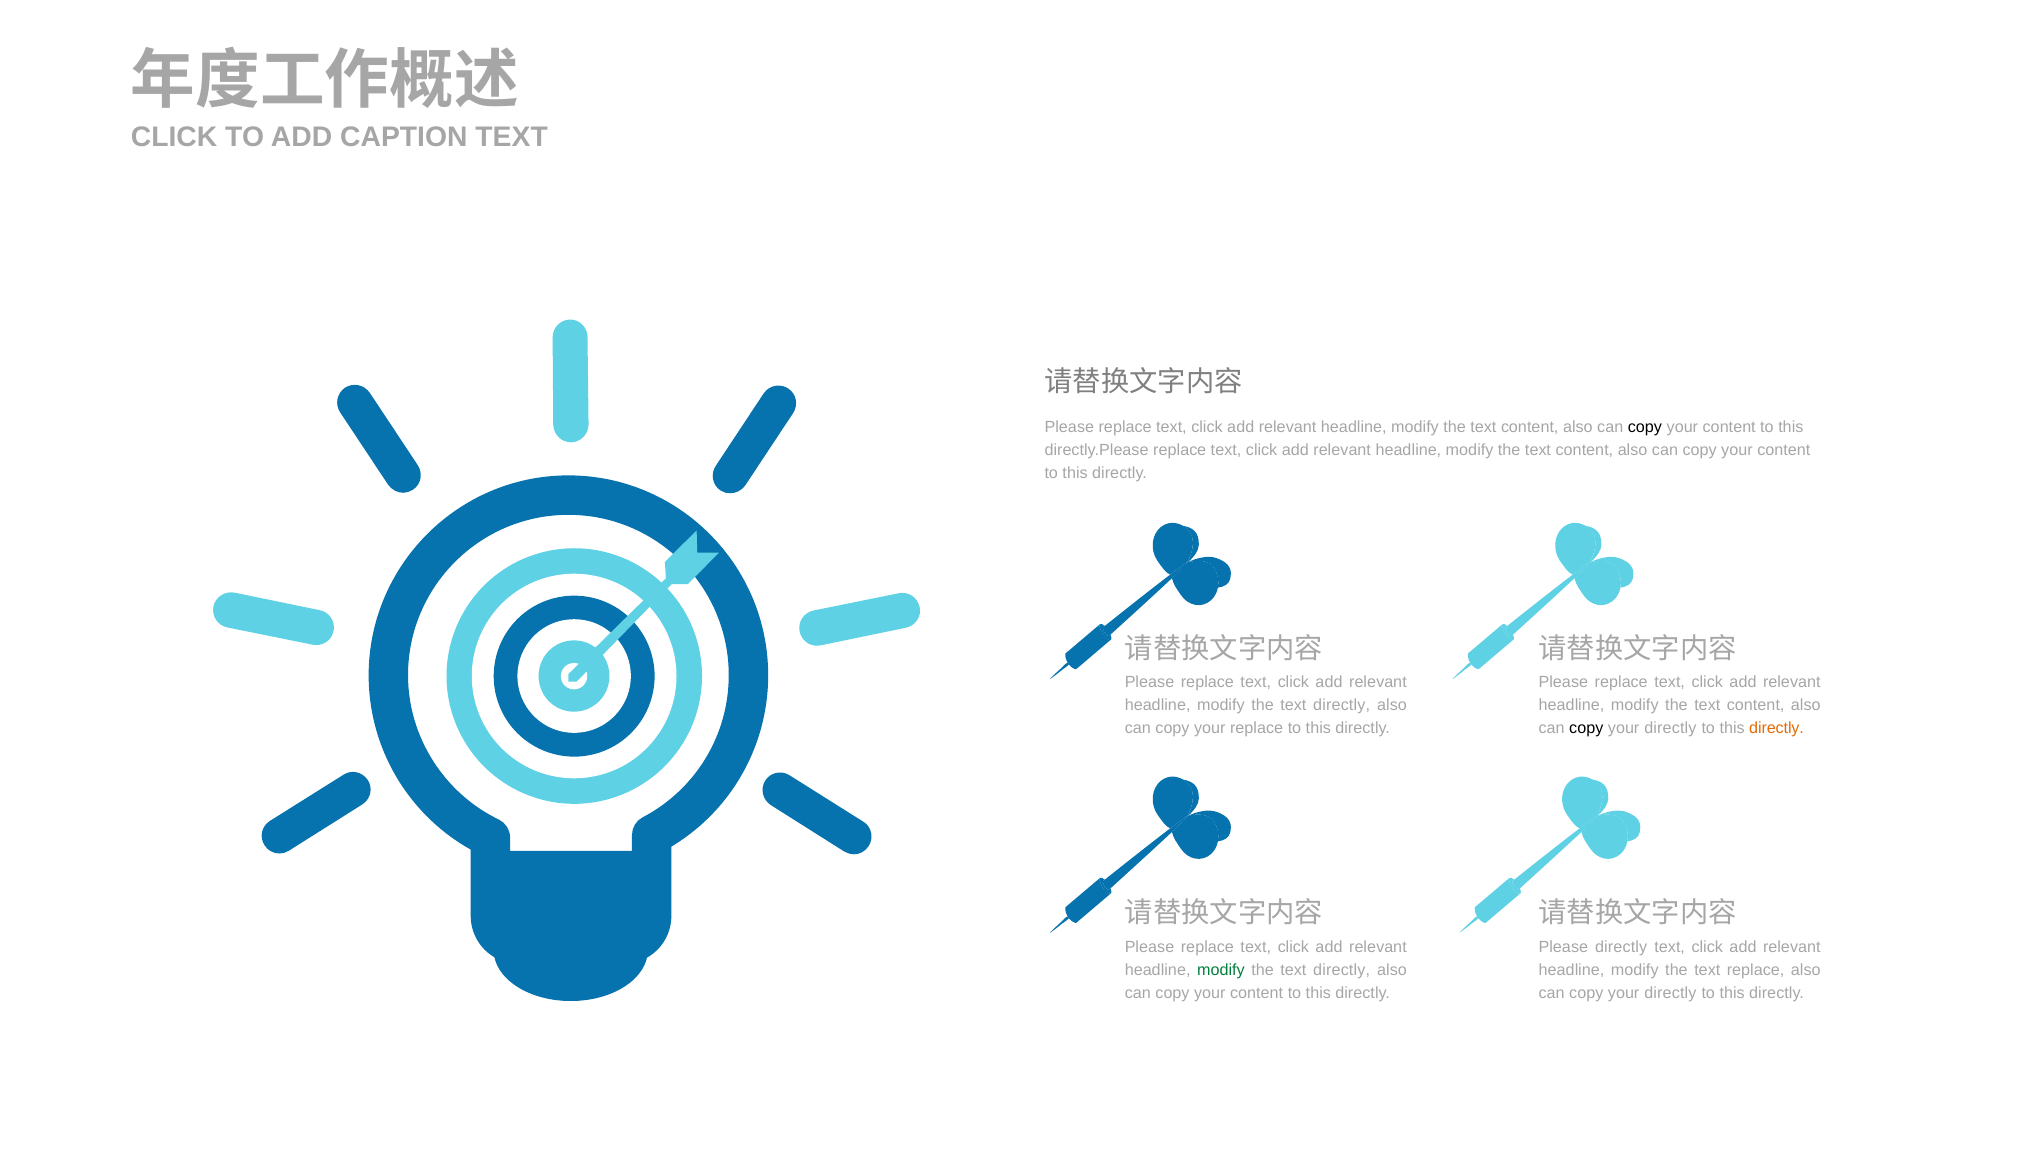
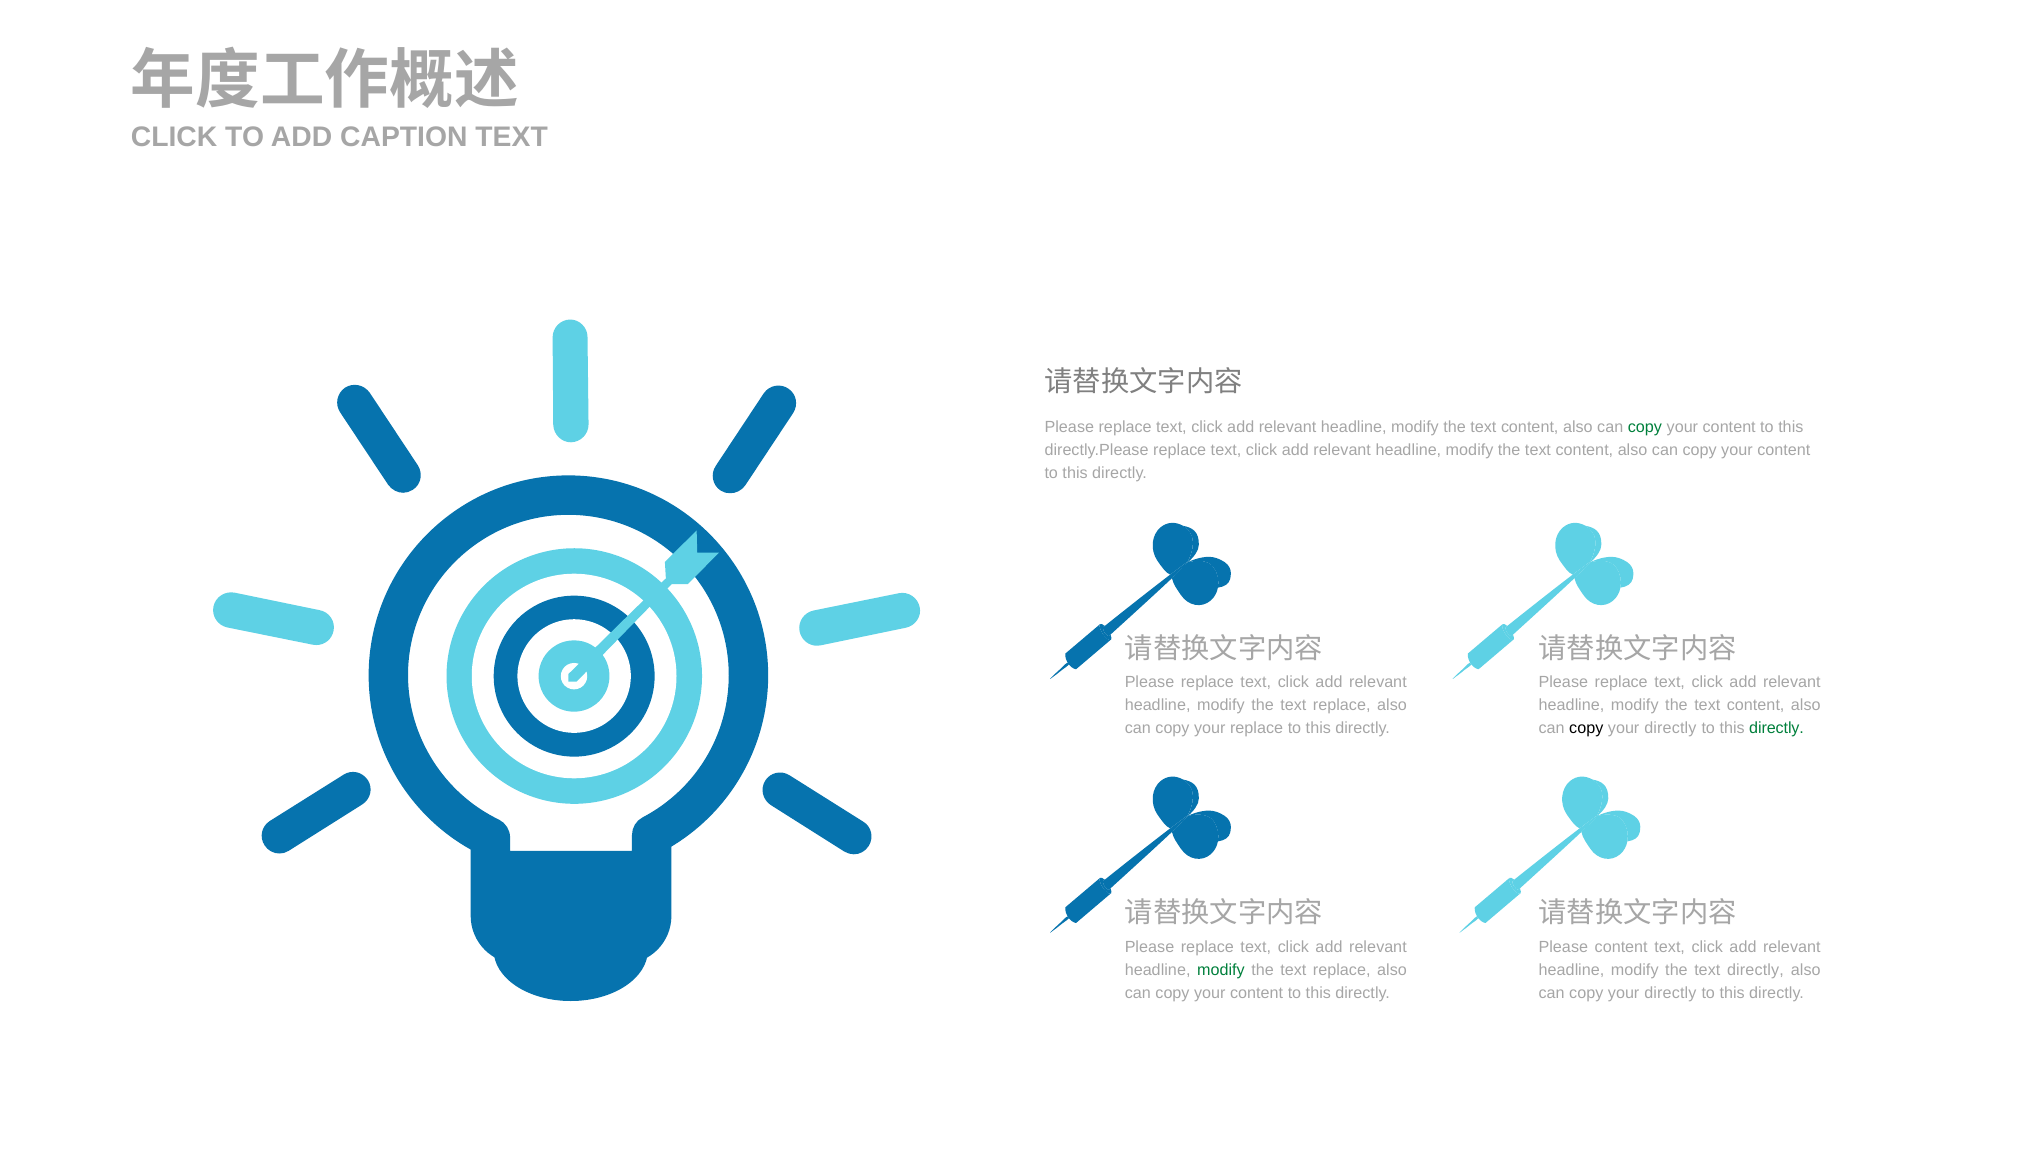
copy colour: black -> green (1645, 427)
directly: directly -> replace (1342, 705)
directly colour: orange -> green (1777, 728)
Please directly: directly -> content (1621, 947)
directly: directly -> replace (1342, 970)
text replace: replace -> directly (1755, 970)
